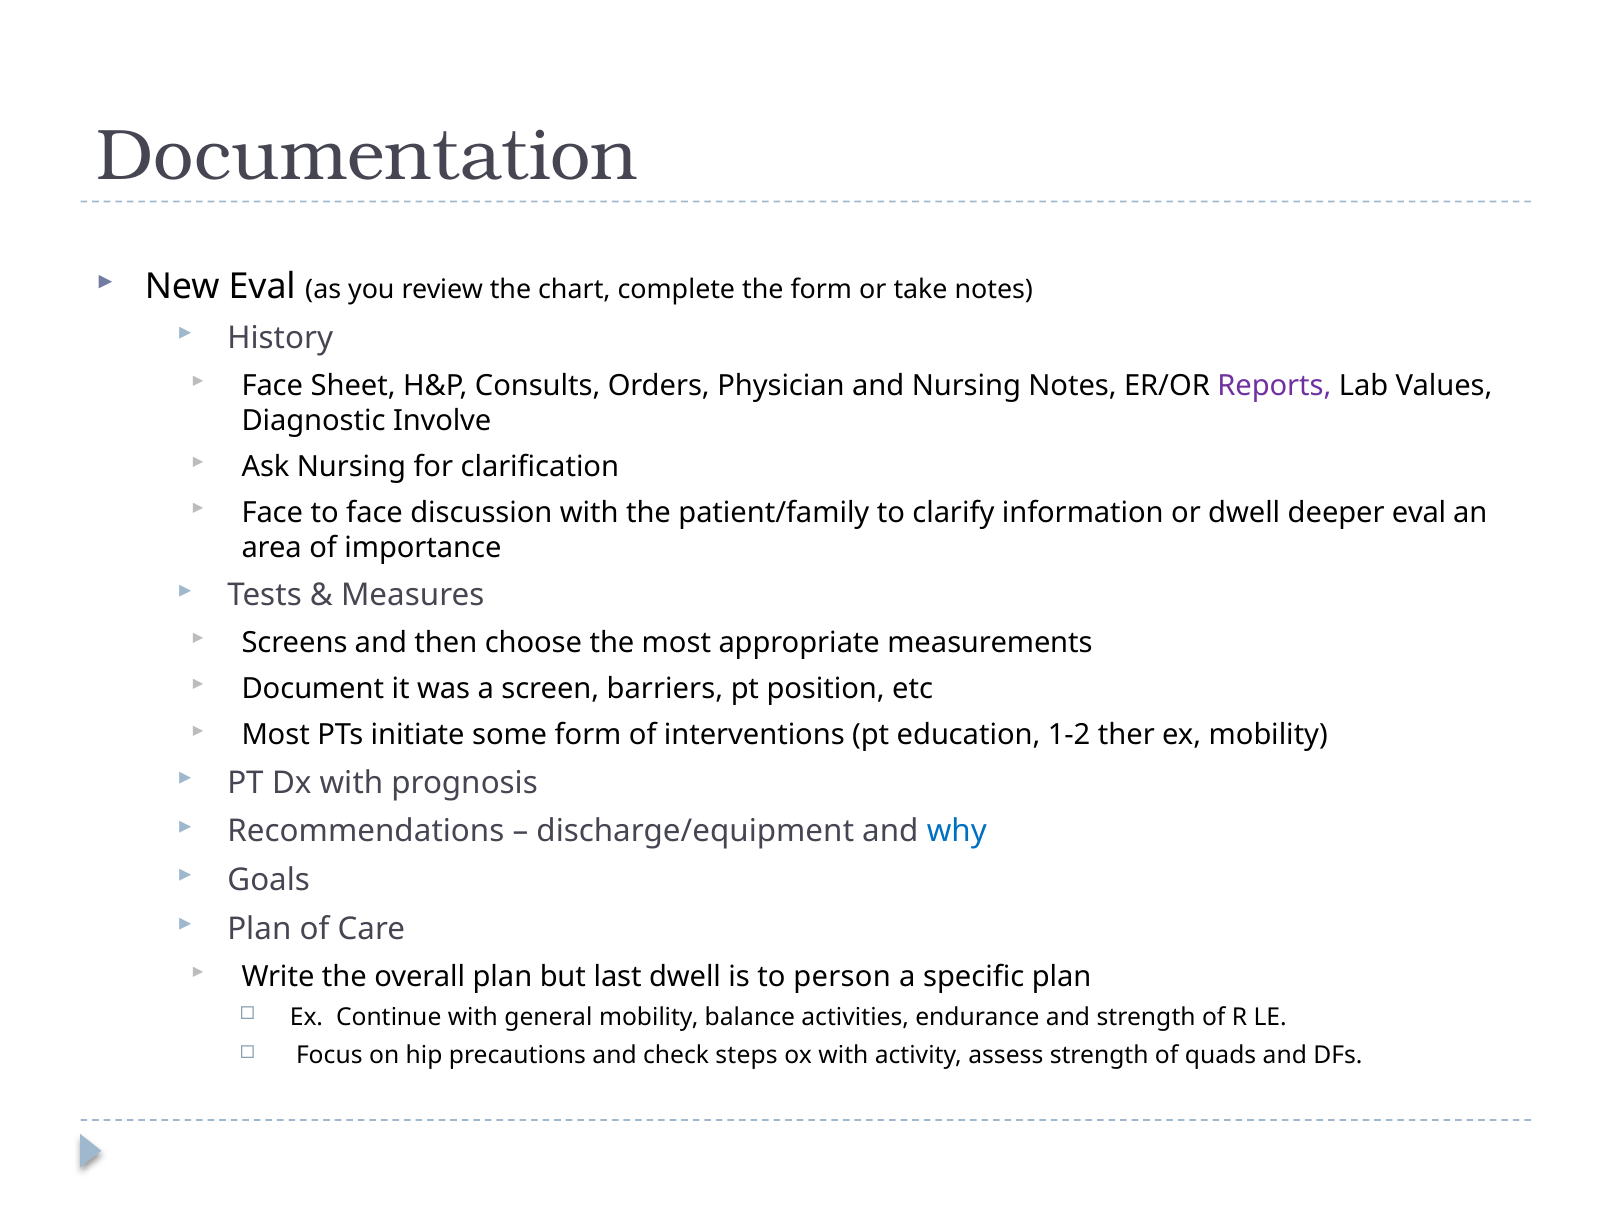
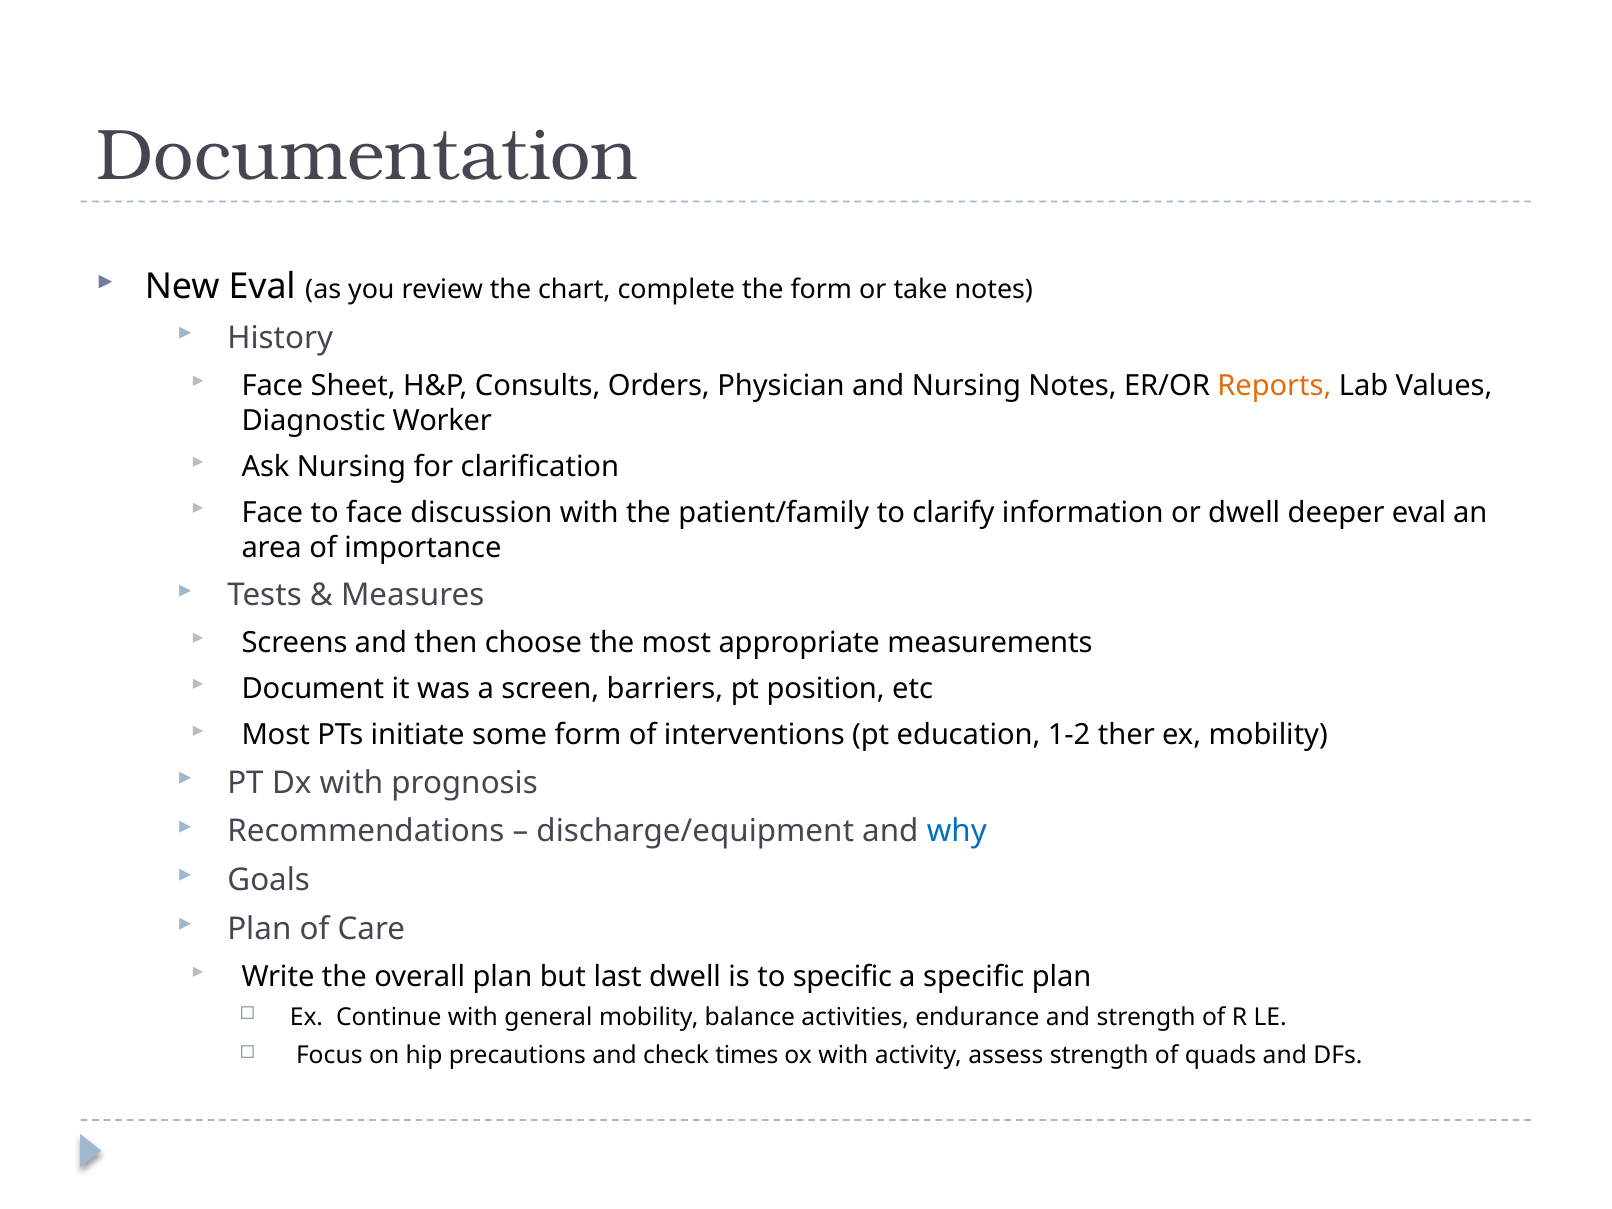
Reports colour: purple -> orange (1274, 386)
Involve: Involve -> Worker (442, 421)
to person: person -> specific (842, 976)
steps: steps -> times (747, 1056)
